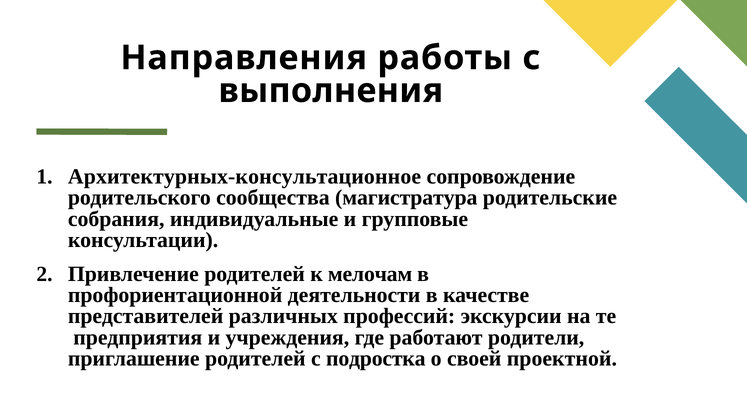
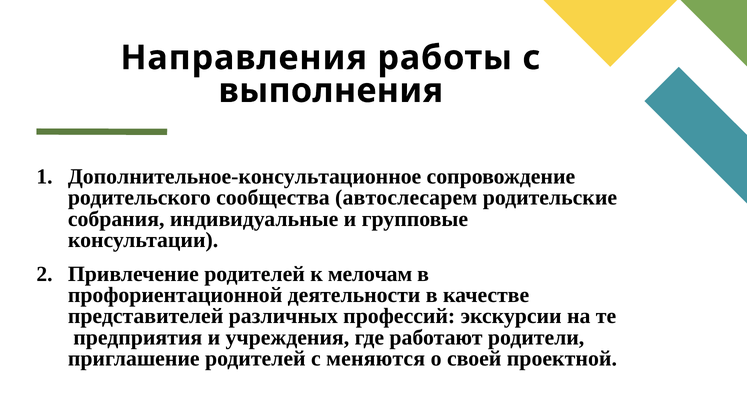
Архитектурных-консультационное: Архитектурных-консультационное -> Дополнительное-консультационное (245, 177)
магистратура: магистратура -> автослесарем (406, 198)
подростка: подростка -> меняются (376, 359)
